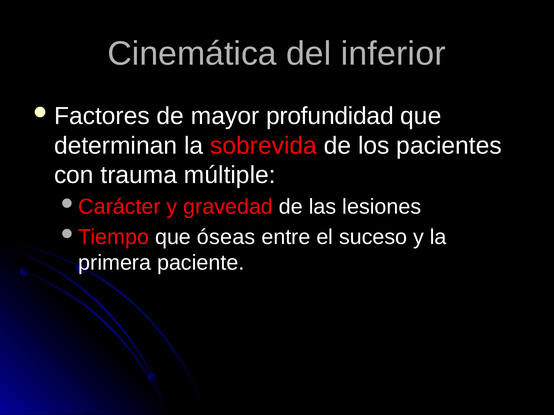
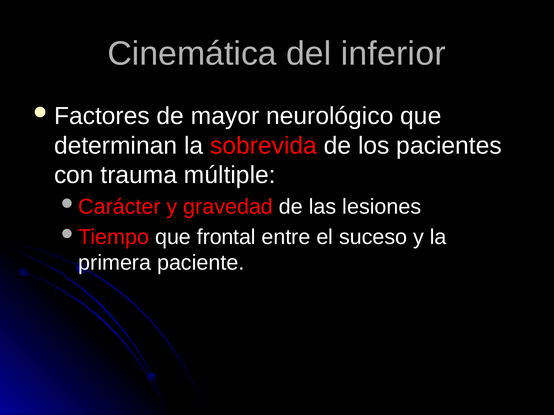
profundidad: profundidad -> neurológico (330, 116)
óseas: óseas -> frontal (226, 237)
